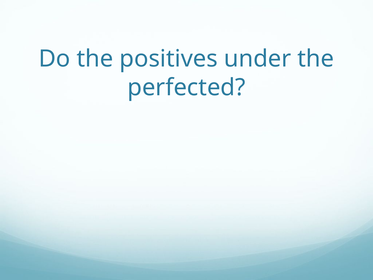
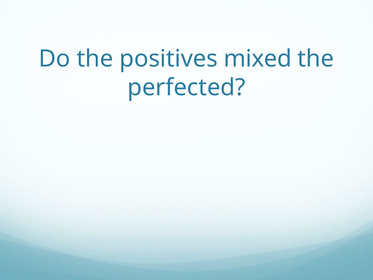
under: under -> mixed (258, 59)
